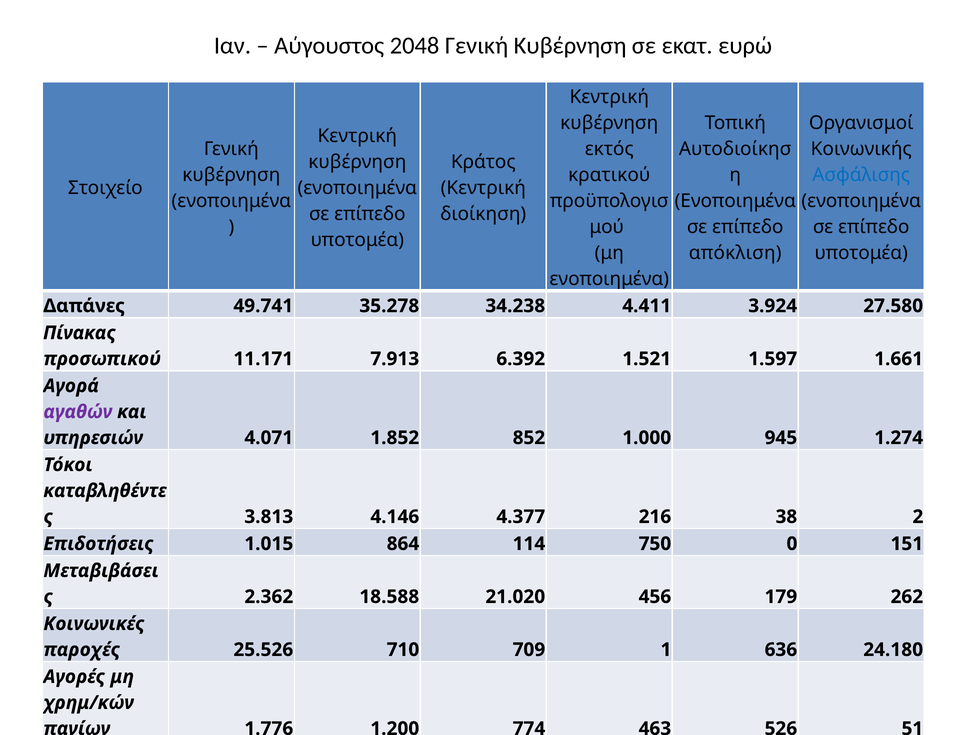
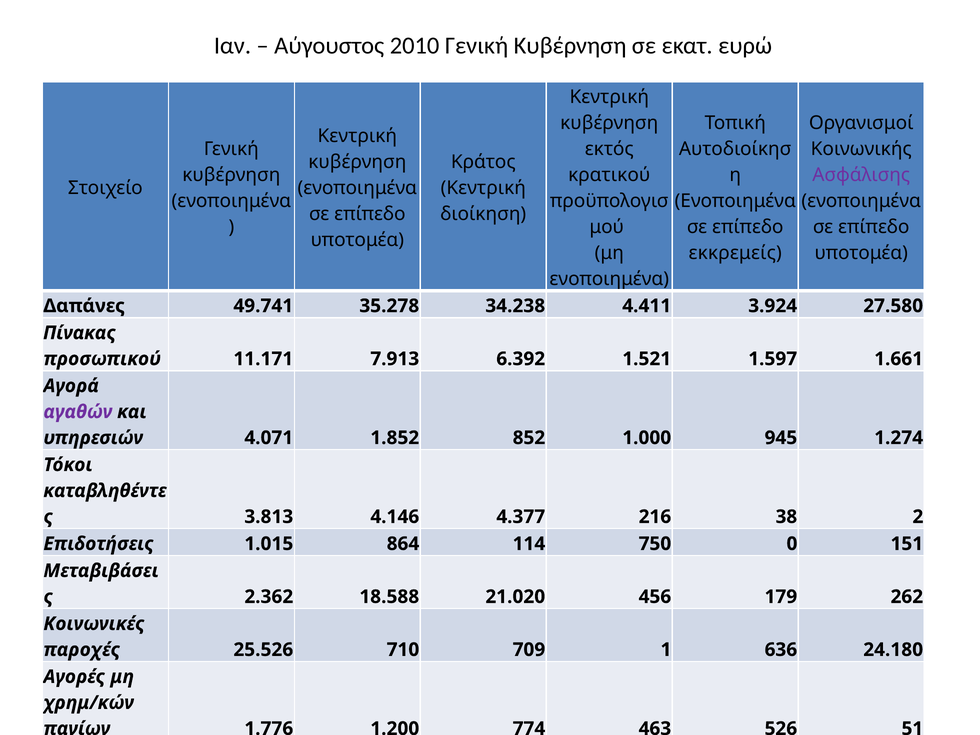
2048: 2048 -> 2010 (415, 46)
Ασφάλισης colour: blue -> purple (861, 175)
απόκλιση: απόκλιση -> εκκρεμείς (735, 253)
